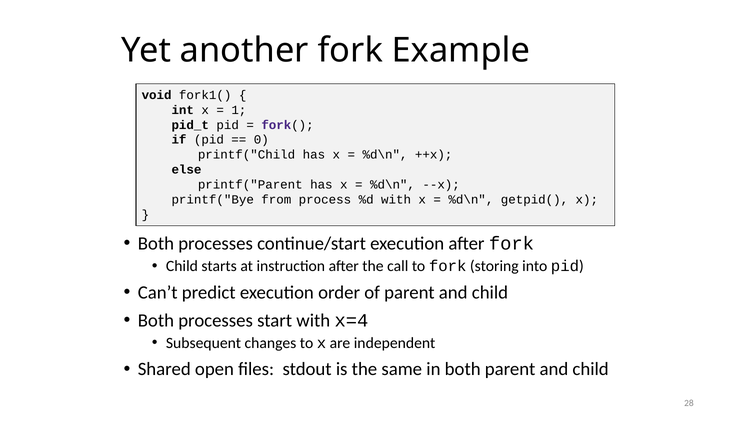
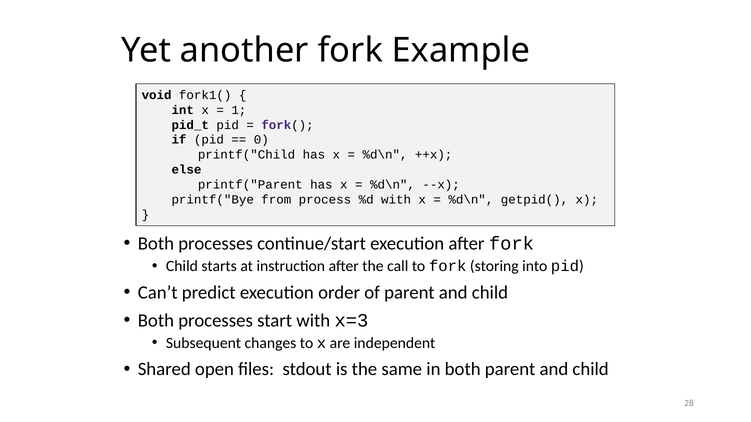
x=4: x=4 -> x=3 (351, 321)
